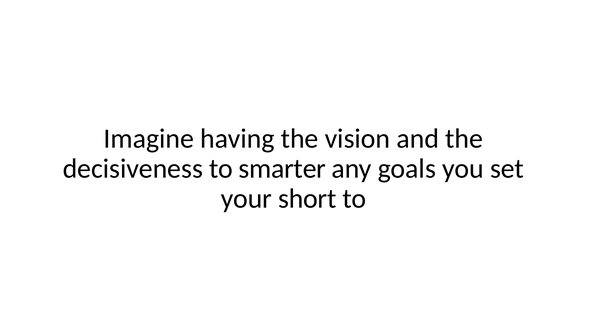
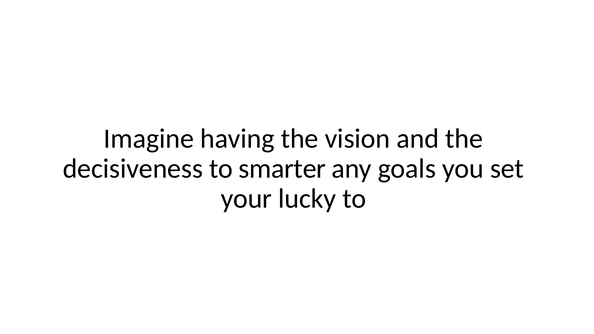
short: short -> lucky (307, 199)
